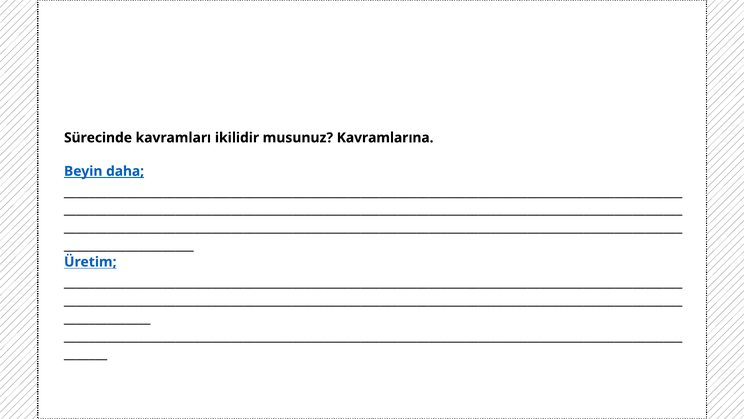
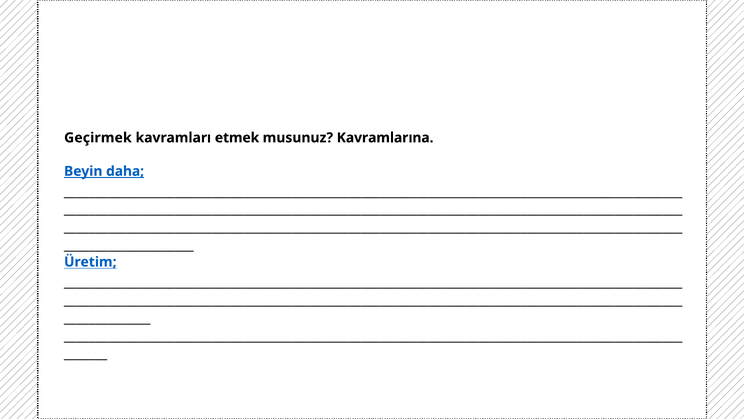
Sürecinde: Sürecinde -> Geçirmek (98, 138)
ikilidir: ikilidir -> etmek (237, 138)
